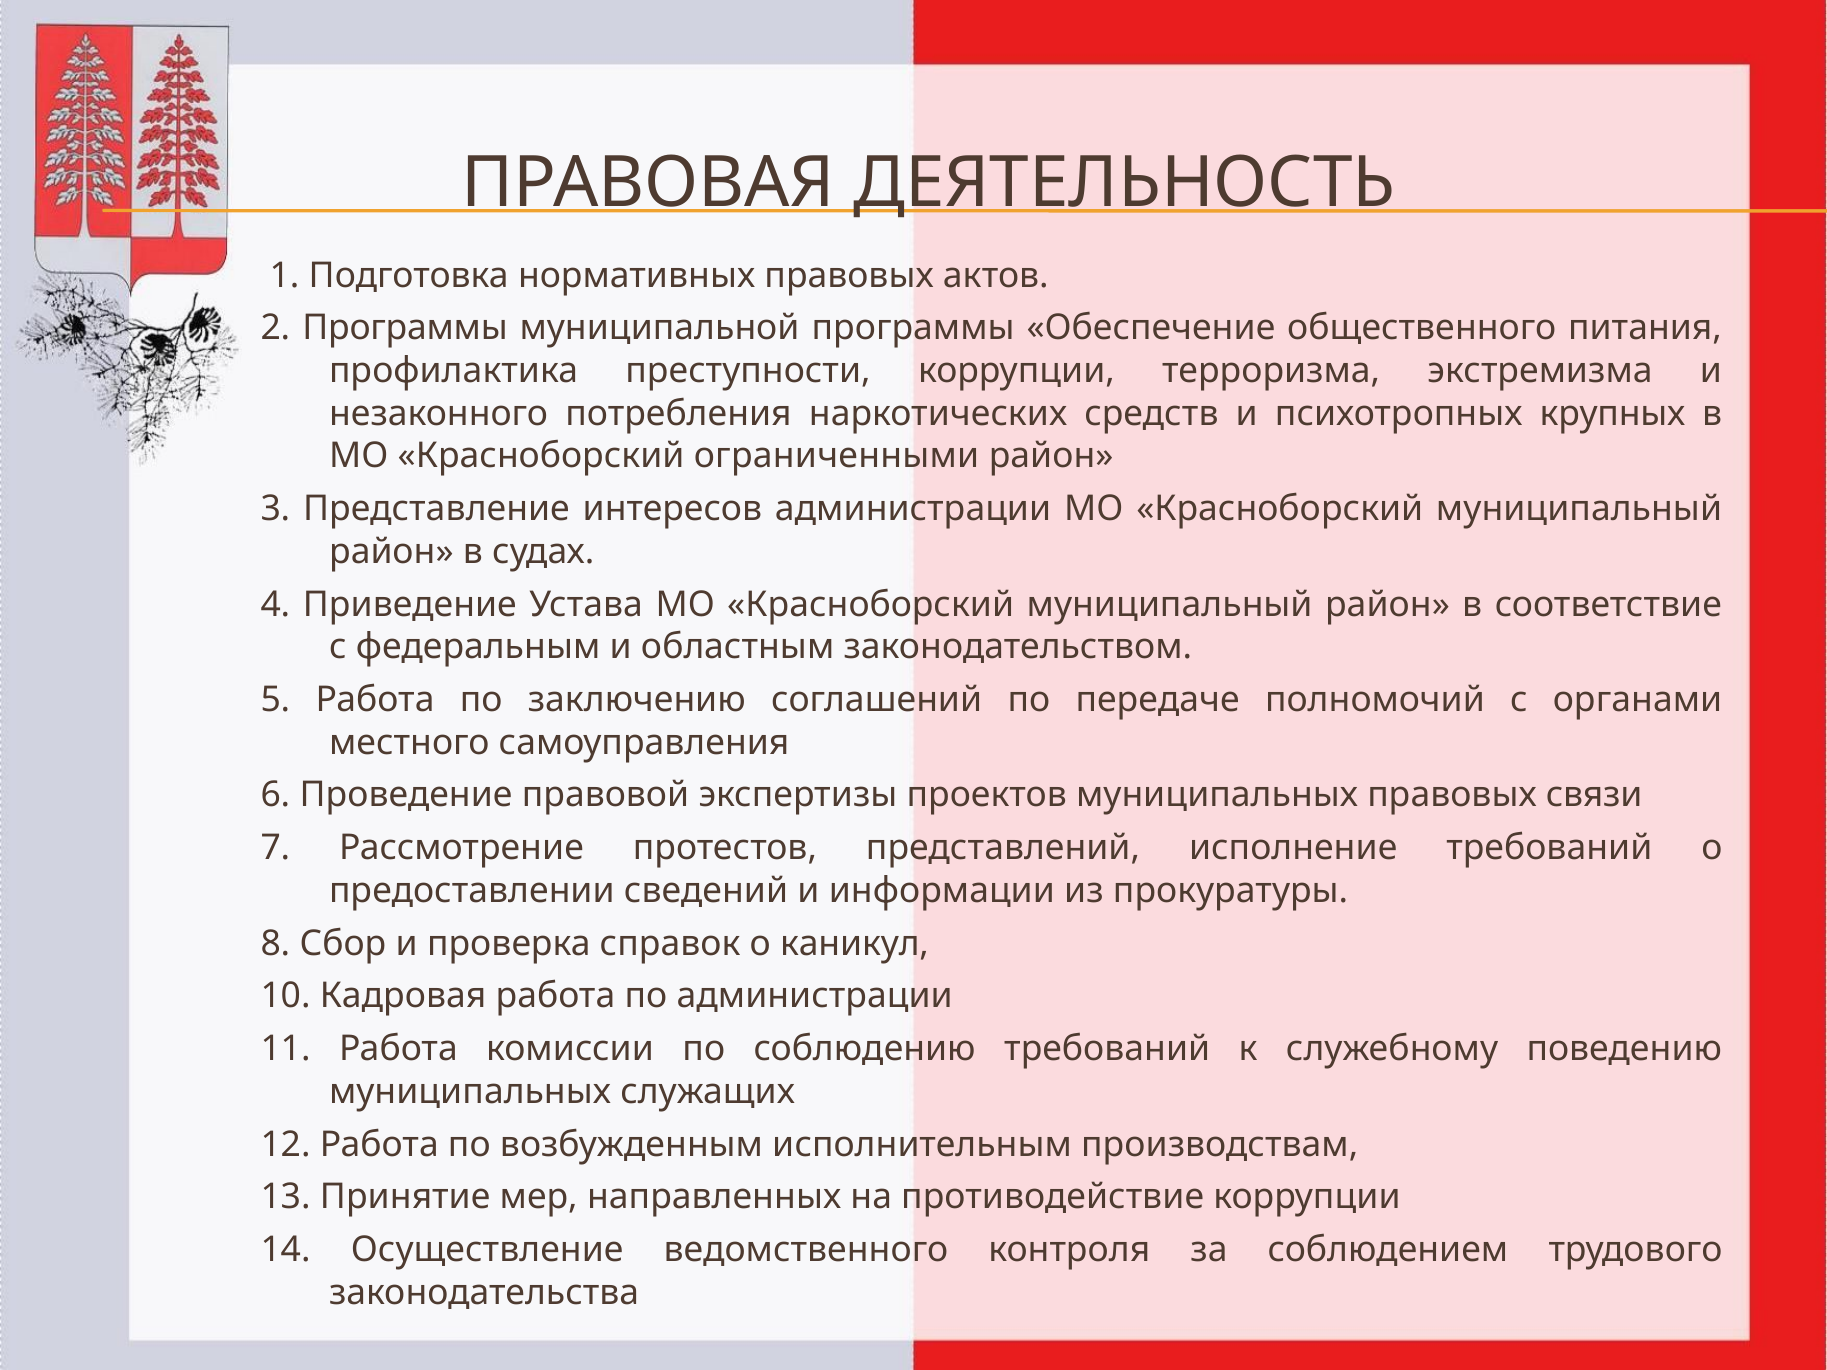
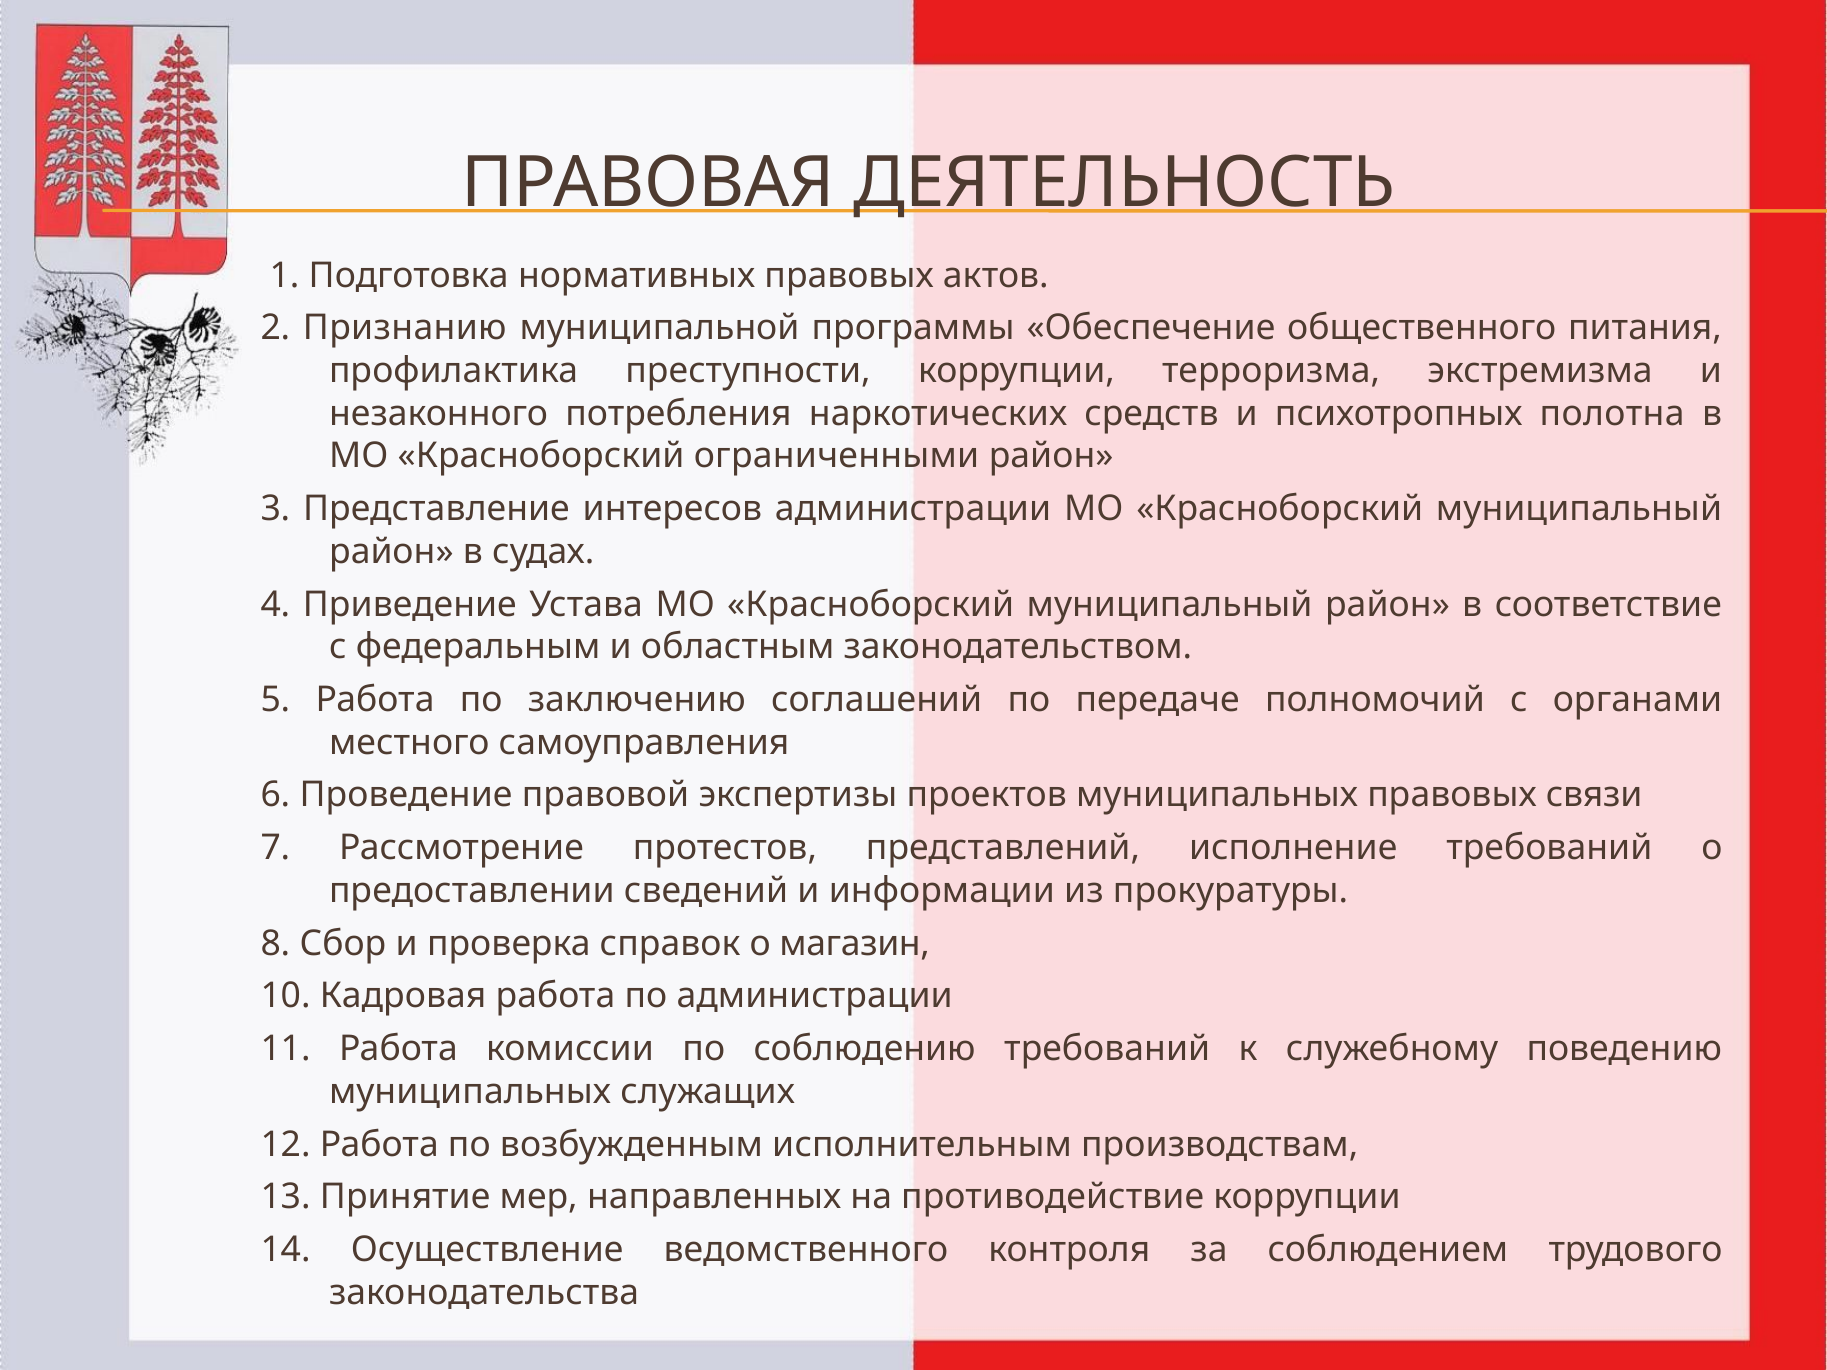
2 Программы: Программы -> Признанию (405, 328)
крупных: крупных -> полотна (1612, 414)
каникул: каникул -> магазин (855, 944)
